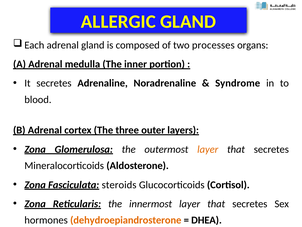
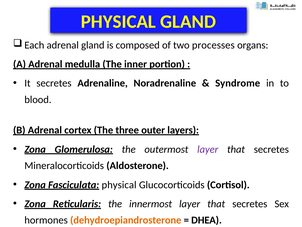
ALLERGIC: ALLERGIC -> PHYSICAL (118, 22)
layer colour: orange -> purple (208, 149)
Fasciculata steroids: steroids -> physical (119, 184)
